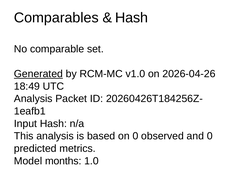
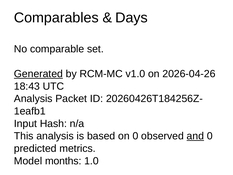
Hash: Hash -> Days (131, 18)
18:49: 18:49 -> 18:43 (27, 86)
and underline: none -> present (195, 136)
